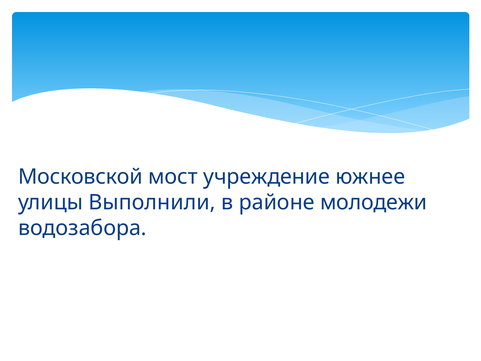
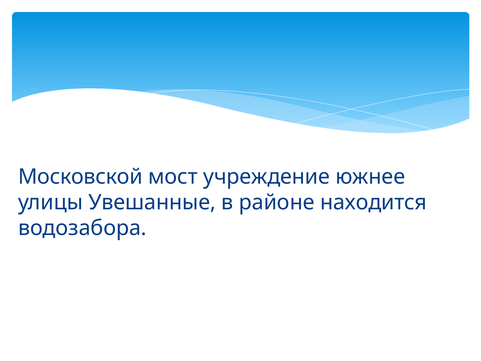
Выполнили: Выполнили -> Увешанные (152, 202)
молодежи: молодежи -> находится (374, 202)
